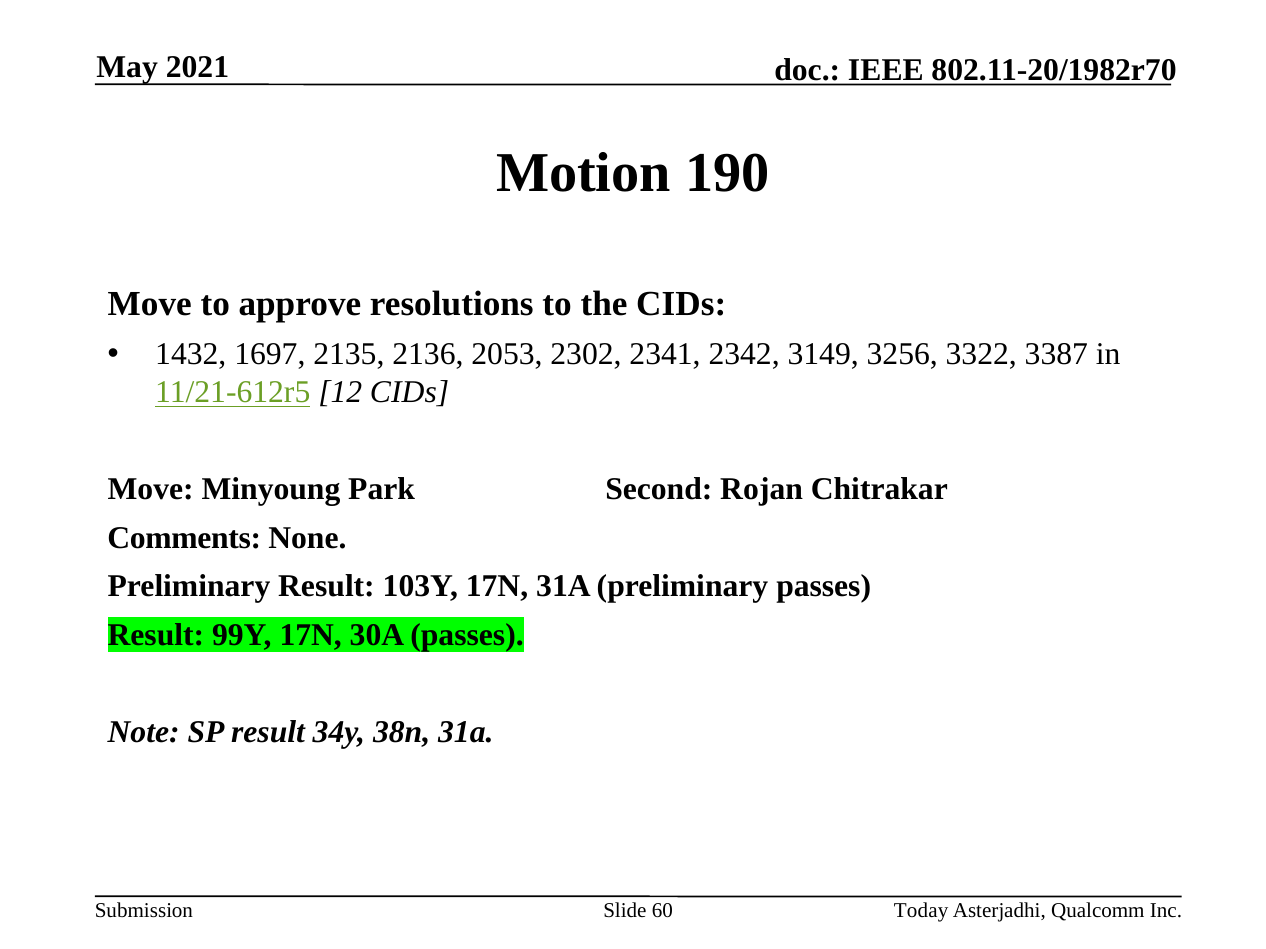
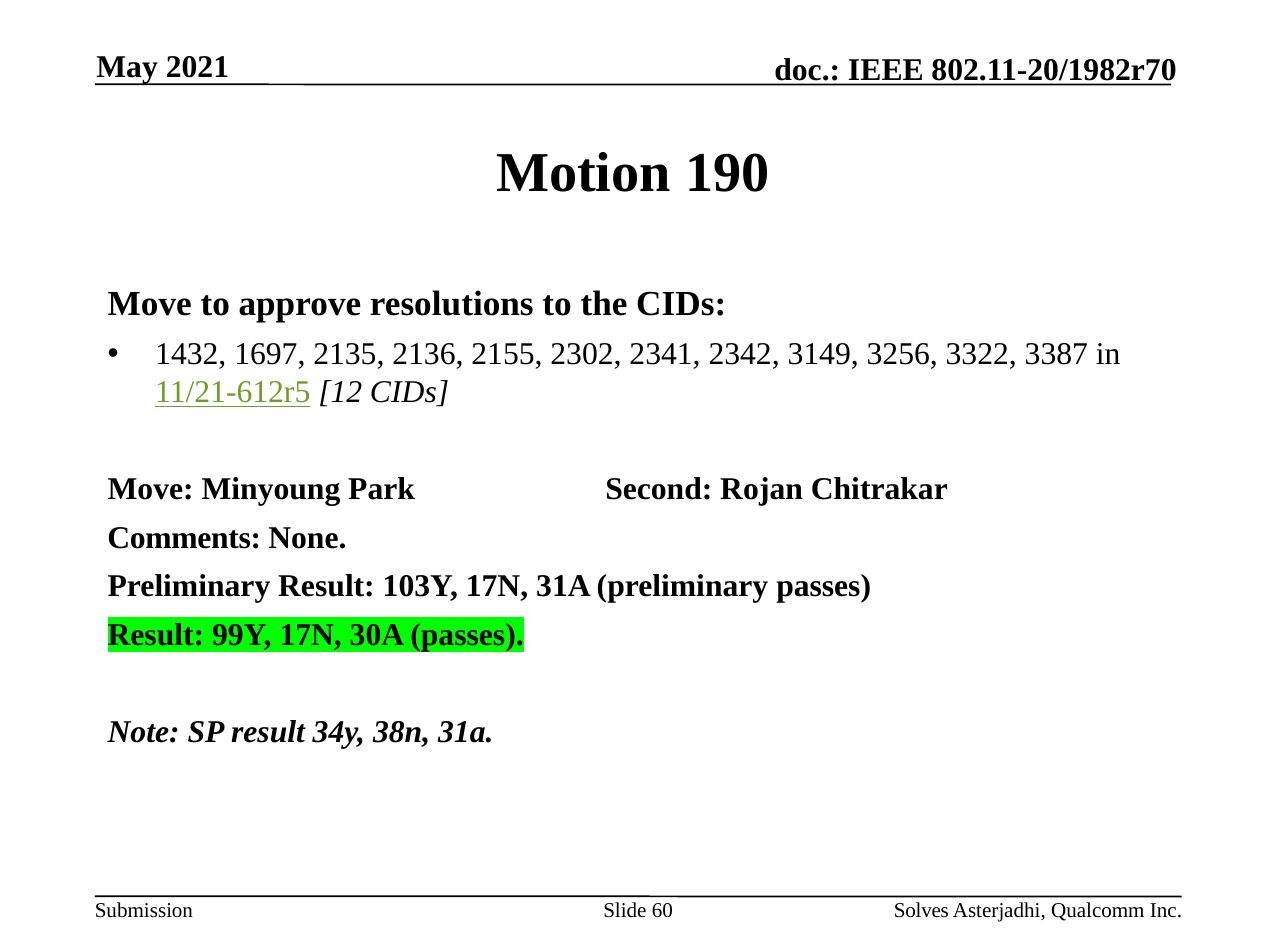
2053: 2053 -> 2155 (507, 355)
Today: Today -> Solves (921, 911)
